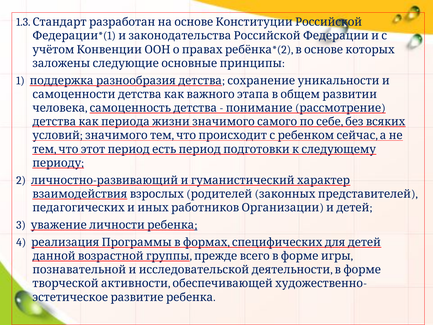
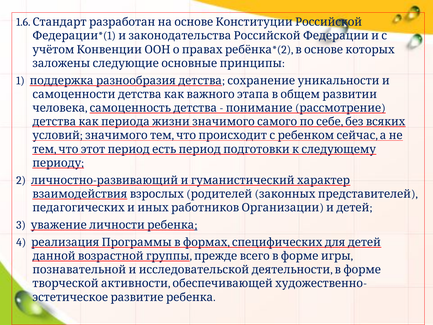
1.3: 1.3 -> 1.6 (23, 22)
